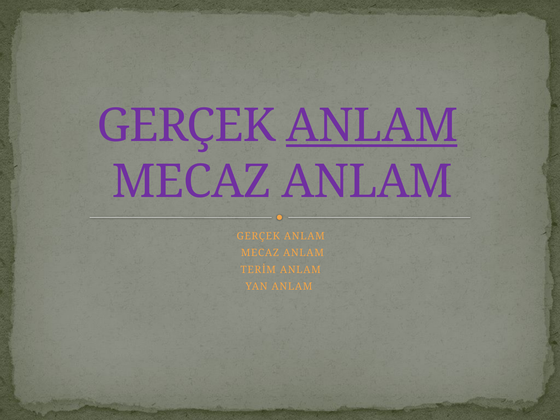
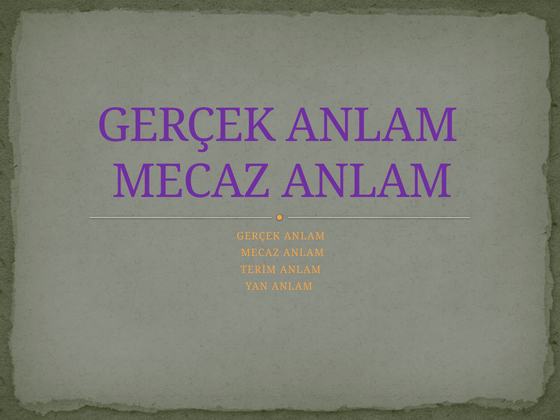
ANLAM underline: present -> none (372, 126)
